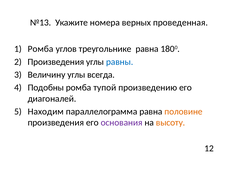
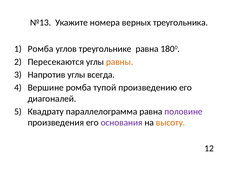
проведенная: проведенная -> треугольника (180, 23)
Произведения: Произведения -> Пересекаются (56, 62)
равны colour: blue -> orange (120, 62)
Величину: Величину -> Напротив (47, 75)
Подобны: Подобны -> Вершине (46, 88)
Находим: Находим -> Квадрату (46, 112)
половине colour: orange -> purple (184, 112)
